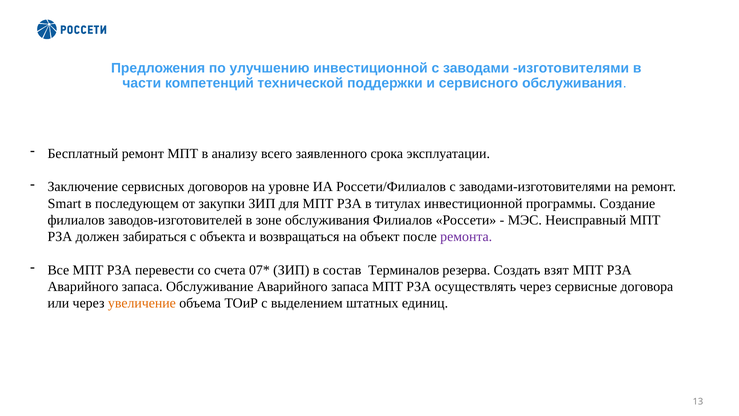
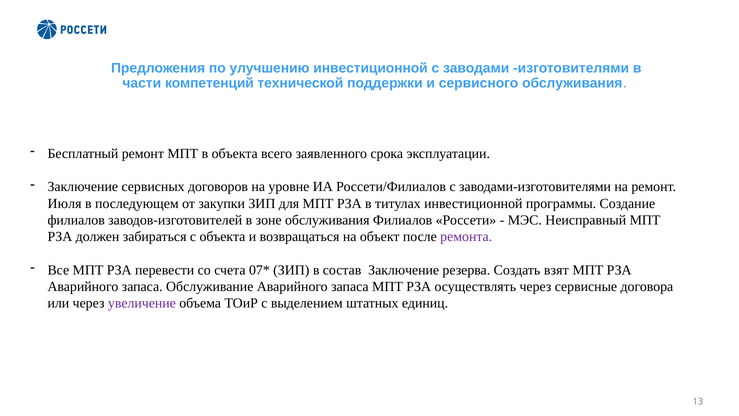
в анализу: анализу -> объекта (235, 153)
Smart: Smart -> Июля (65, 203)
состав Терминалов: Терминалов -> Заключение (404, 270)
увеличение colour: orange -> purple (142, 303)
